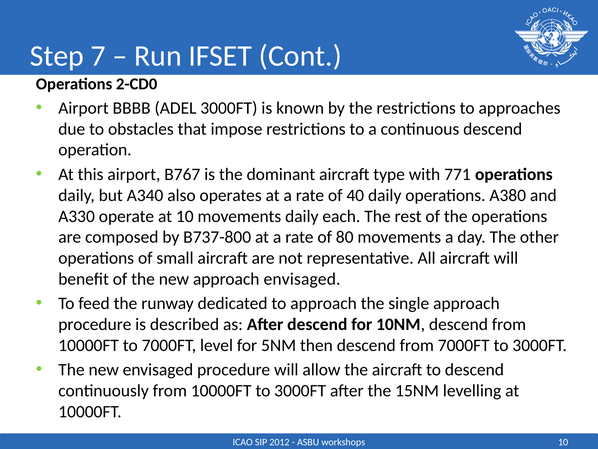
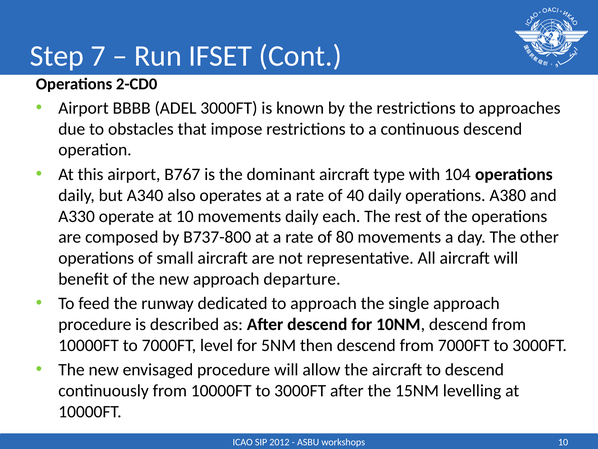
771: 771 -> 104 (457, 174)
approach envisaged: envisaged -> departure (302, 279)
